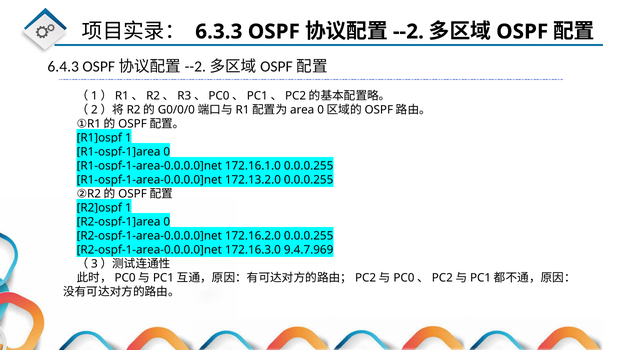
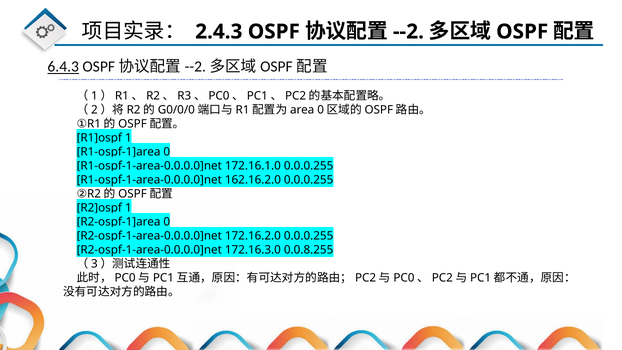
6.3.3: 6.3.3 -> 2.4.3 (219, 32)
6.4.3 underline: none -> present (63, 67)
172.13.2.0: 172.13.2.0 -> 162.16.2.0 (253, 180)
9.4.7.969: 9.4.7.969 -> 0.0.8.255 (309, 250)
